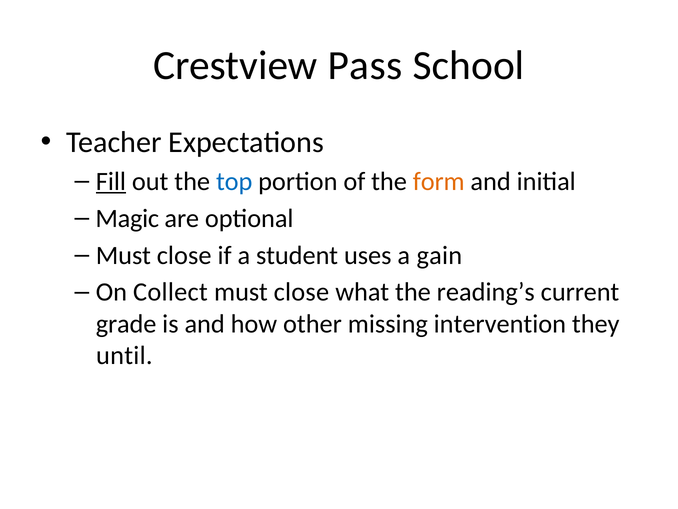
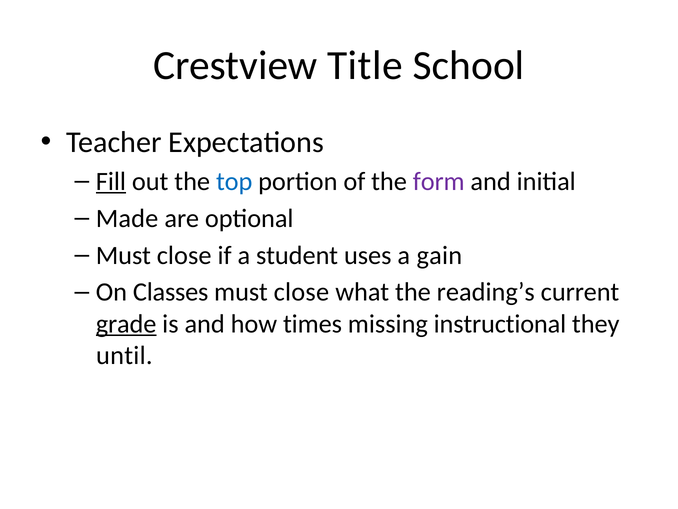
Pass: Pass -> Title (365, 66)
form colour: orange -> purple (439, 181)
Magic: Magic -> Made (127, 218)
Collect: Collect -> Classes (171, 292)
grade underline: none -> present (126, 324)
other: other -> times (313, 324)
intervention: intervention -> instructional (500, 324)
